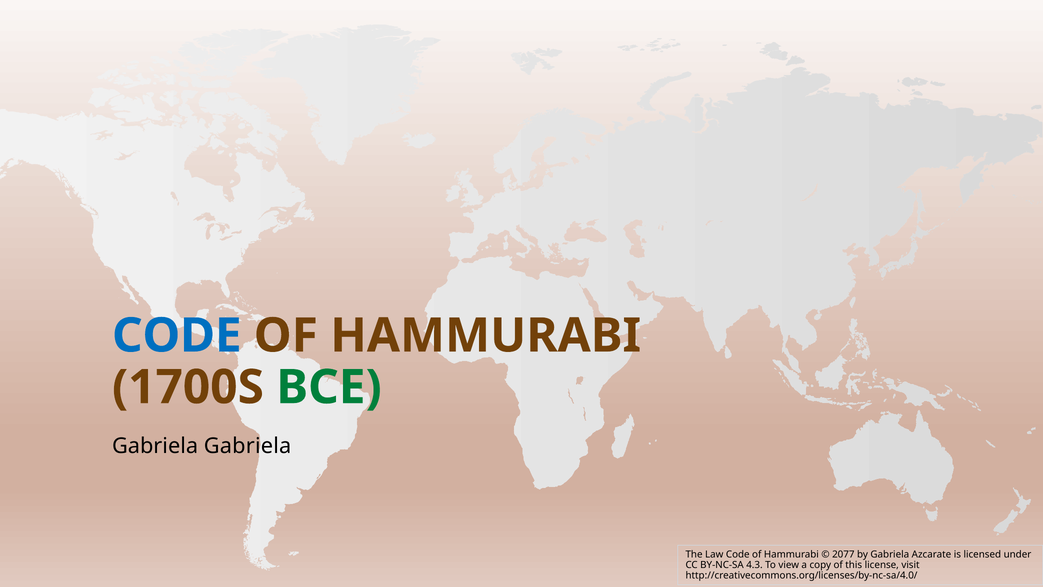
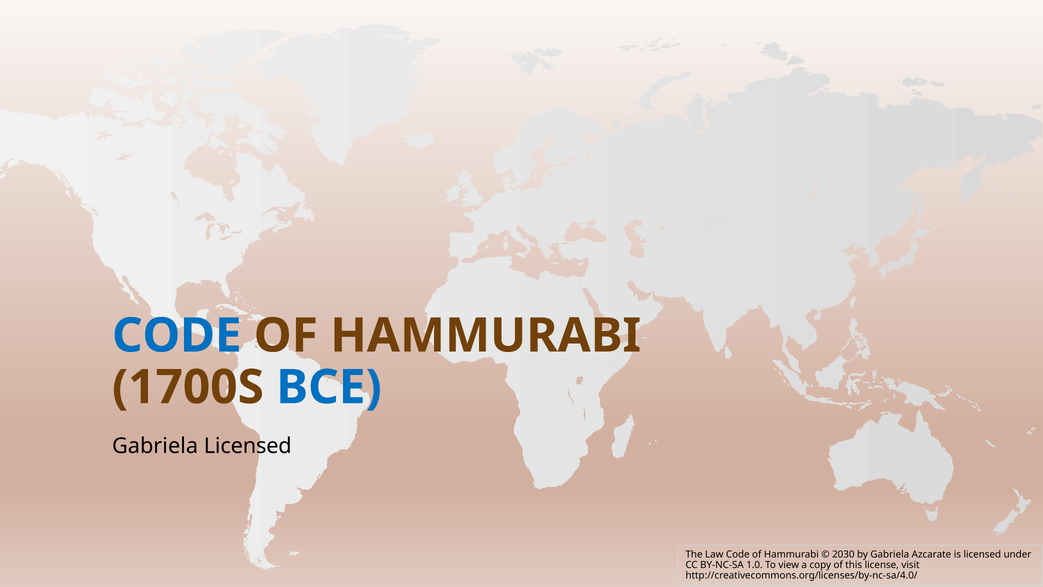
BCE colour: green -> blue (329, 387)
Gabriela Gabriela: Gabriela -> Licensed (248, 446)
2077: 2077 -> 2030 (843, 554)
4.3: 4.3 -> 1.0 (754, 565)
